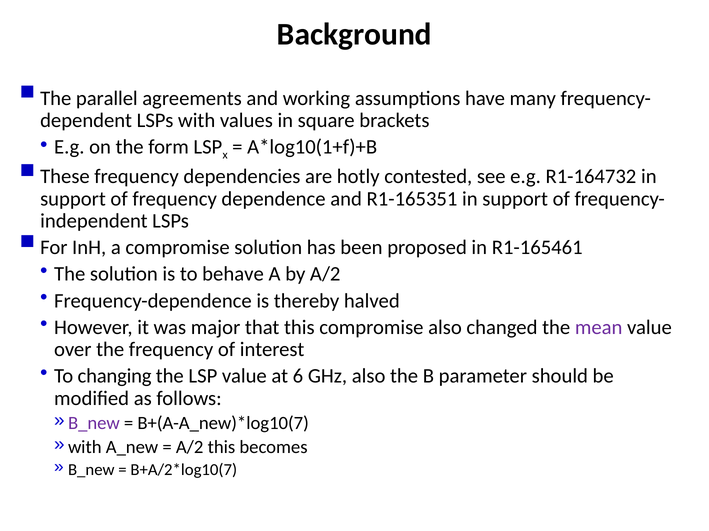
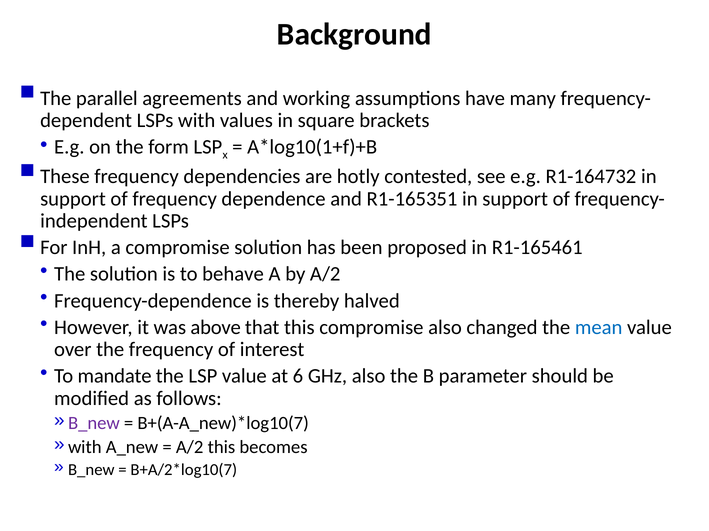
major: major -> above (216, 328)
mean colour: purple -> blue (599, 328)
changing: changing -> mandate (115, 377)
